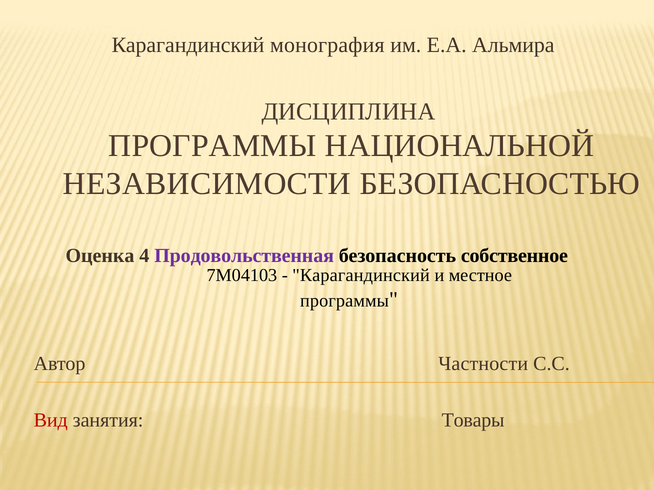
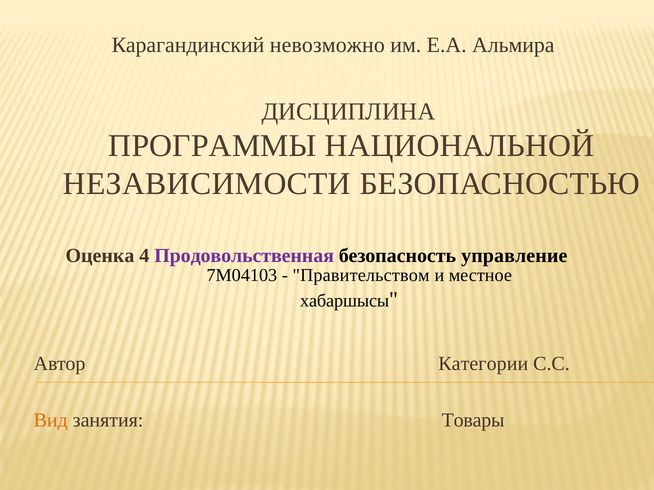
монография: монография -> невозможно (327, 45)
собственное: собственное -> управление (514, 256)
Карагандинский: Карагандинский -> Правительством (361, 276)
программы: программы -> хабаршысы (345, 301)
Частности: Частности -> Категории (483, 364)
Вид colour: red -> orange (51, 421)
